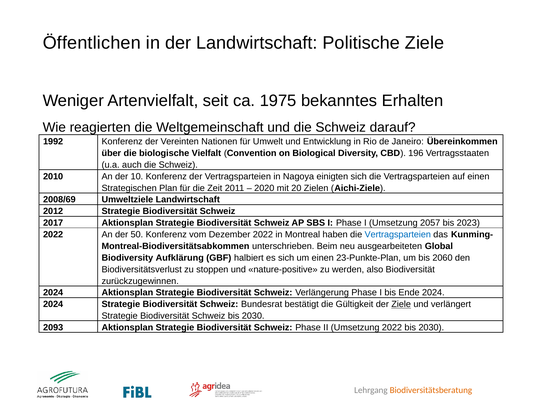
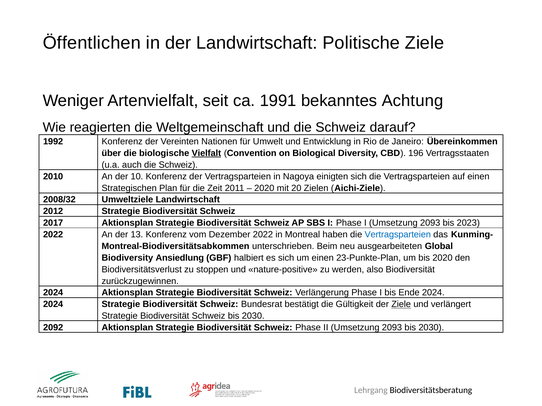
1975: 1975 -> 1991 (278, 101)
Erhalten: Erhalten -> Achtung (413, 101)
Vielfalt underline: none -> present (206, 153)
2008/69: 2008/69 -> 2008/32 (59, 200)
I Umsetzung 2057: 2057 -> 2093 (430, 223)
50: 50 -> 13 (137, 235)
Aufklärung: Aufklärung -> Ansiedlung (180, 258)
bis 2060: 2060 -> 2020 (442, 258)
2093: 2093 -> 2092 (53, 328)
II Umsetzung 2022: 2022 -> 2093 (392, 328)
Biodiversitätsberatung colour: orange -> black (431, 391)
